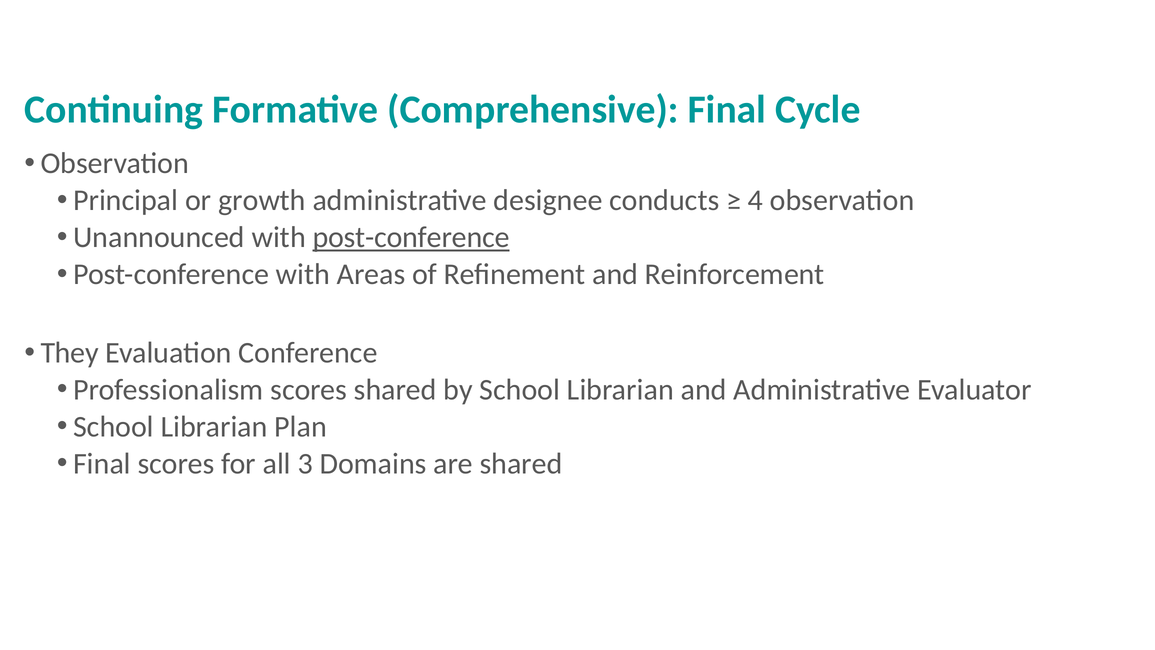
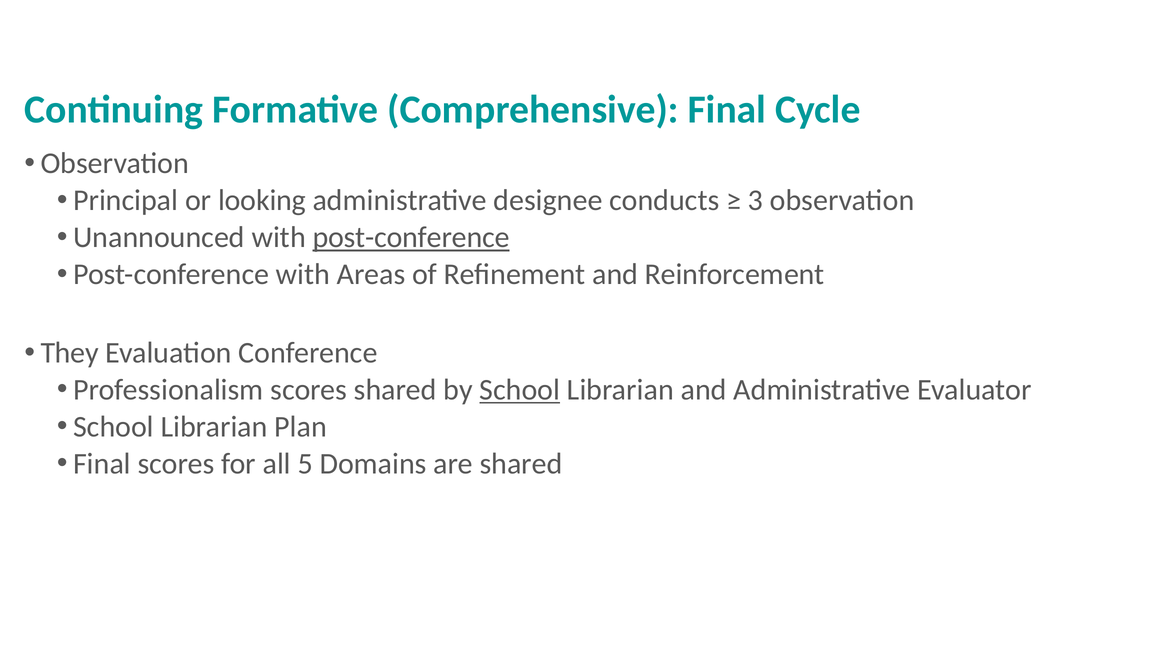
growth: growth -> looking (262, 200)
4: 4 -> 3 (755, 200)
School underline: none -> present (520, 390)
3: 3 -> 5 (305, 463)
